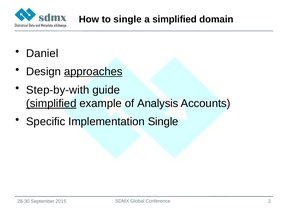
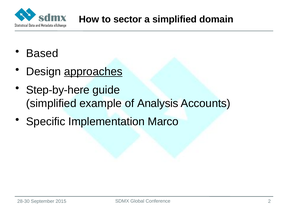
to single: single -> sector (128, 19)
Daniel: Daniel -> Based (42, 53)
Step-by-with: Step-by-with -> Step-by-here (58, 90)
simplified underline: present -> none (51, 103)
Implementation Single: Single -> Marco (163, 122)
